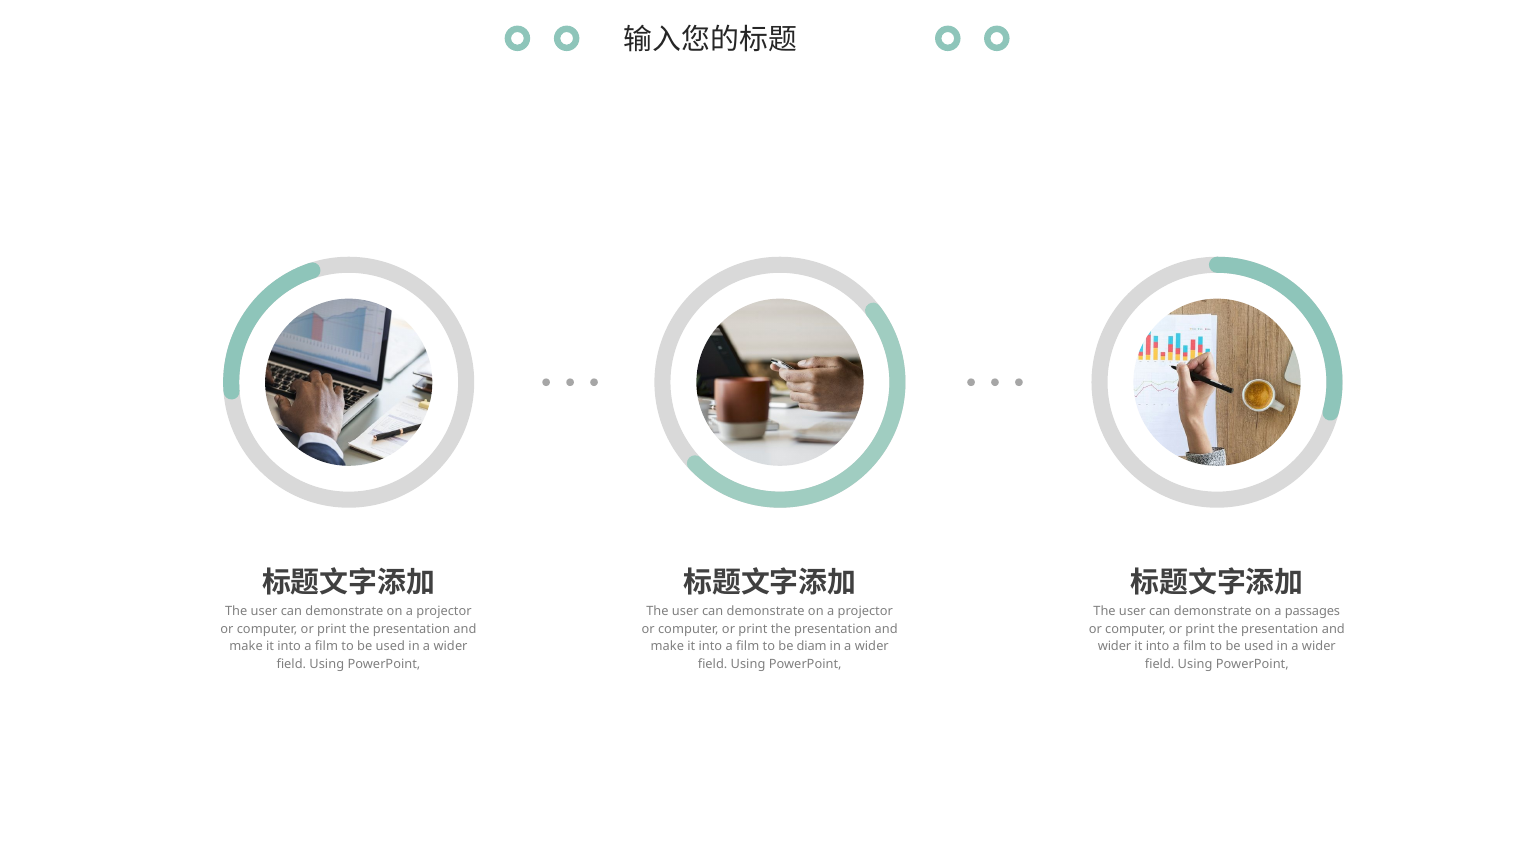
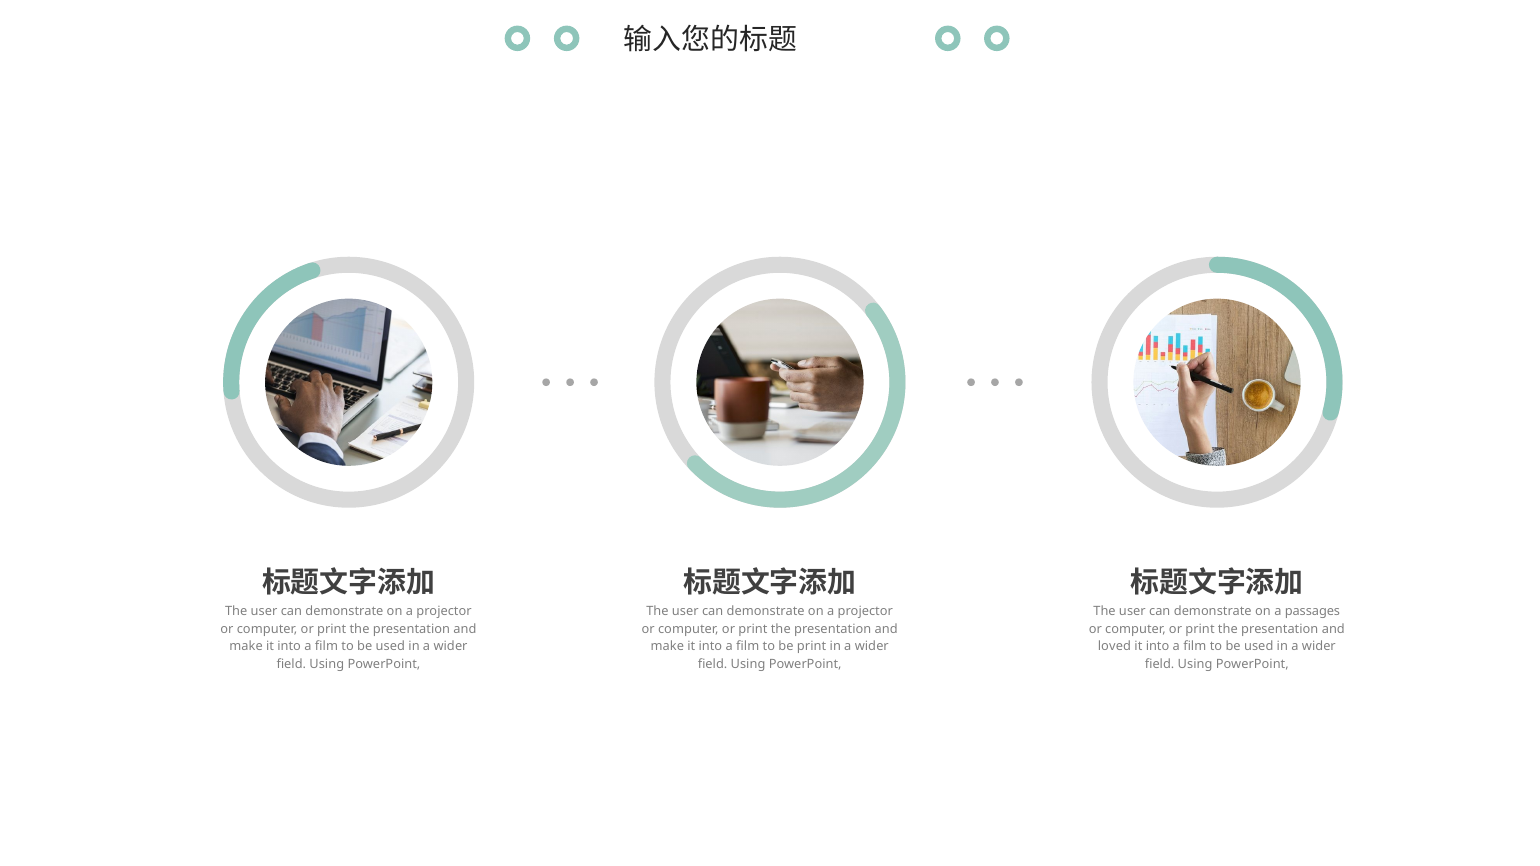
be diam: diam -> print (812, 647)
wider: wider -> loved (1114, 647)
